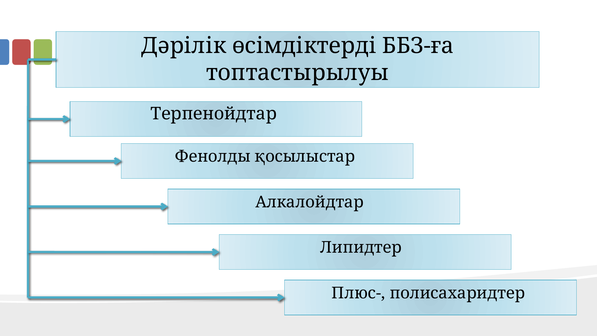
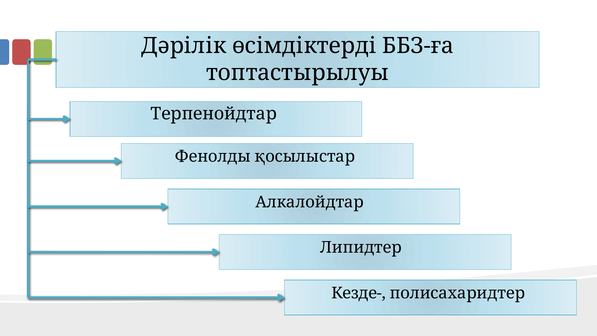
Плюс-: Плюс- -> Кезде- (359, 293)
